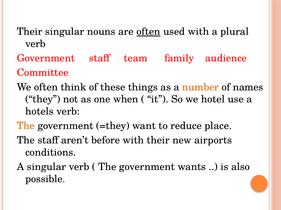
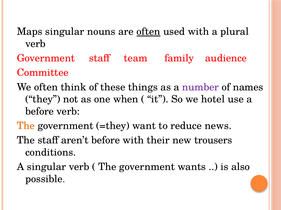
Their: Their -> Maps (30, 32)
number colour: orange -> purple (201, 87)
hotels: hotels -> before (40, 112)
place: place -> news (218, 126)
airports: airports -> trousers (213, 141)
